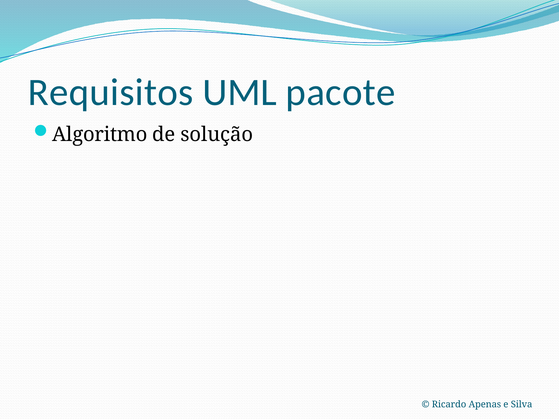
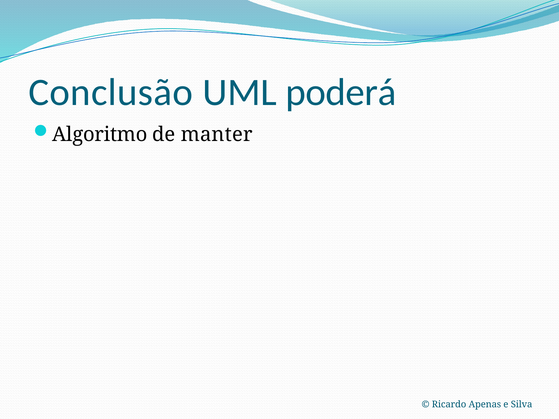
Requisitos: Requisitos -> Conclusão (111, 92)
pacote: pacote -> poderá (341, 92)
solução: solução -> manter (217, 135)
